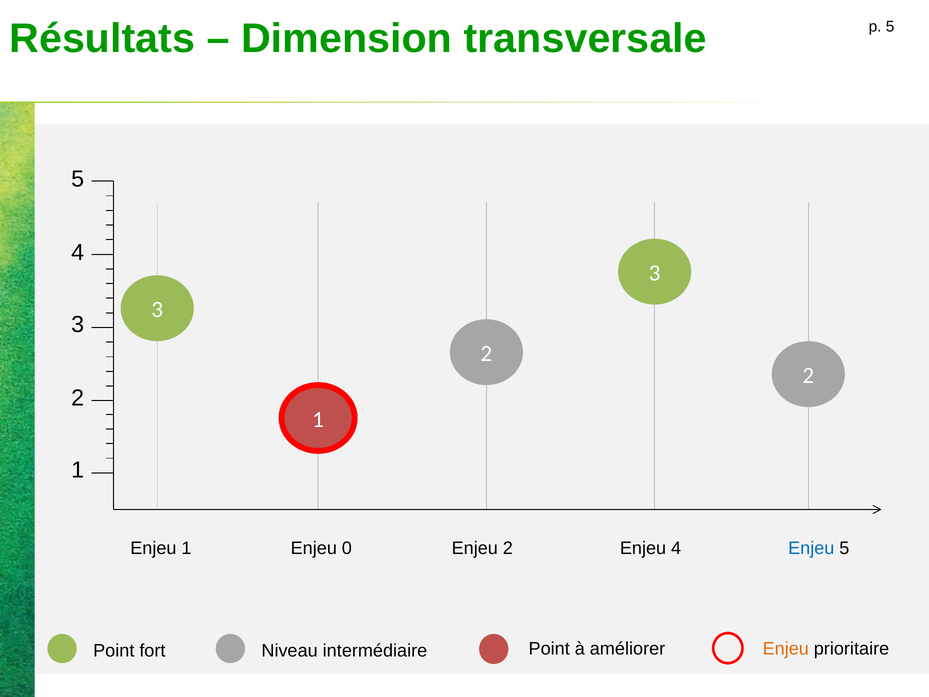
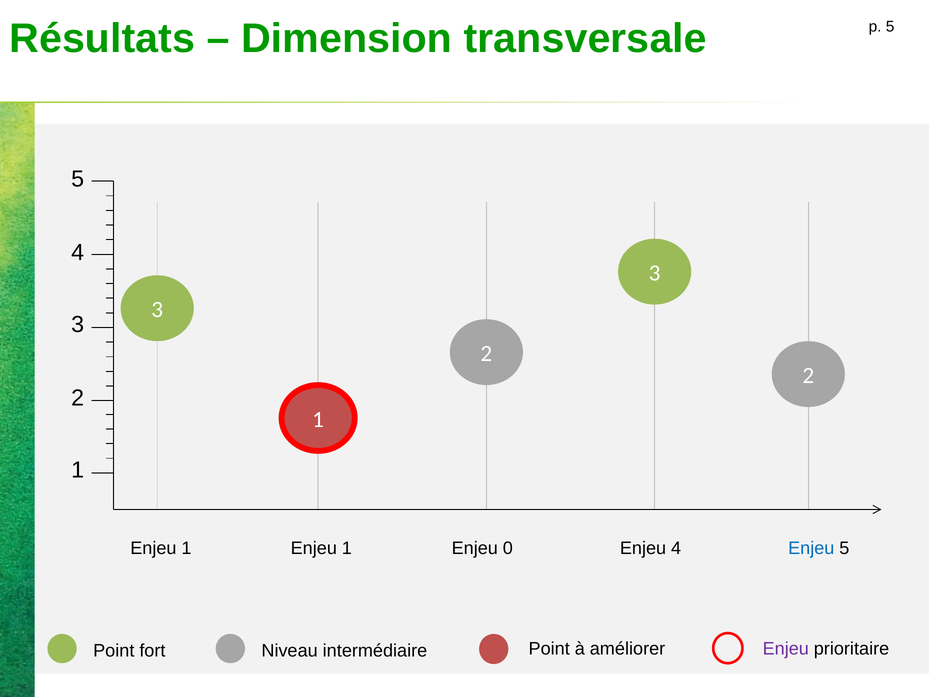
1 Enjeu 0: 0 -> 1 (347, 548)
Enjeu 2: 2 -> 0 (508, 548)
Enjeu colour: orange -> purple (786, 648)
